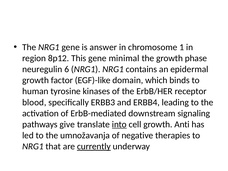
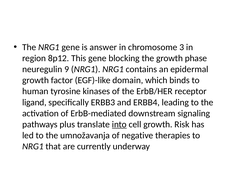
1: 1 -> 3 (182, 47)
minimal: minimal -> blocking (124, 58)
6: 6 -> 9 (67, 69)
blood: blood -> ligand (34, 102)
give: give -> plus (67, 124)
Anti: Anti -> Risk (182, 124)
currently underline: present -> none (94, 146)
